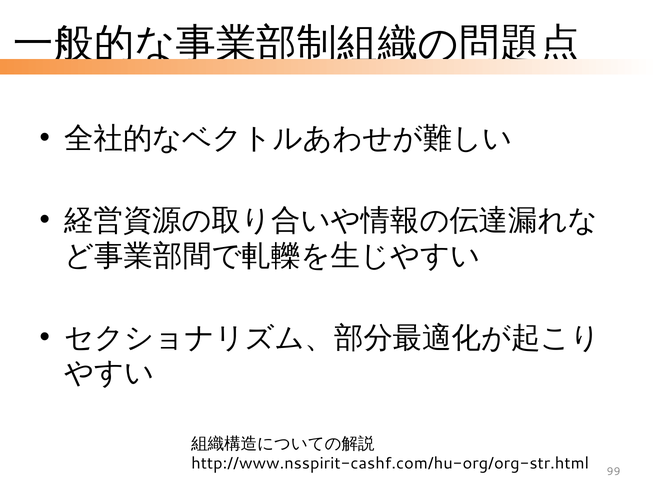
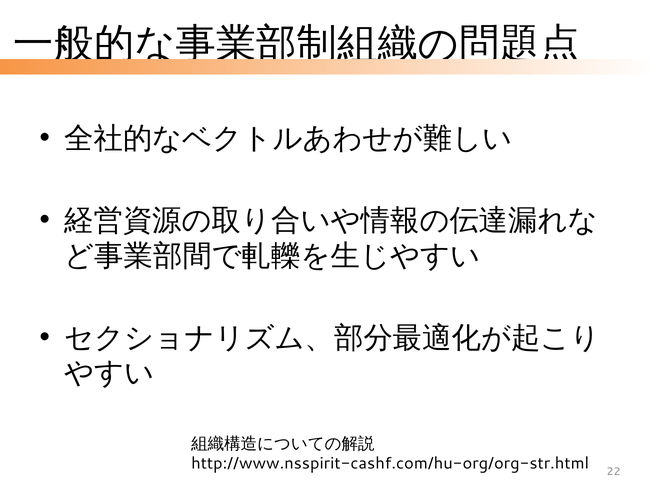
99: 99 -> 22 (614, 472)
